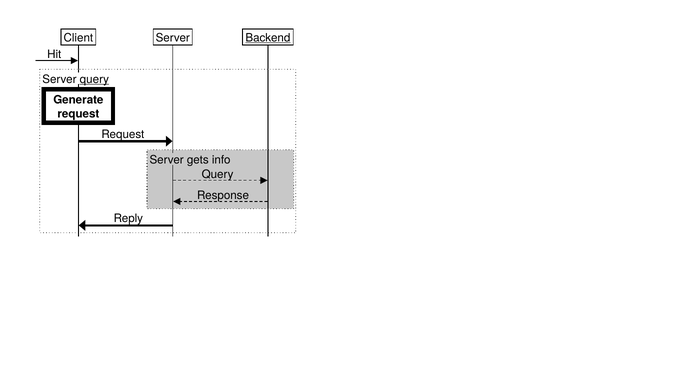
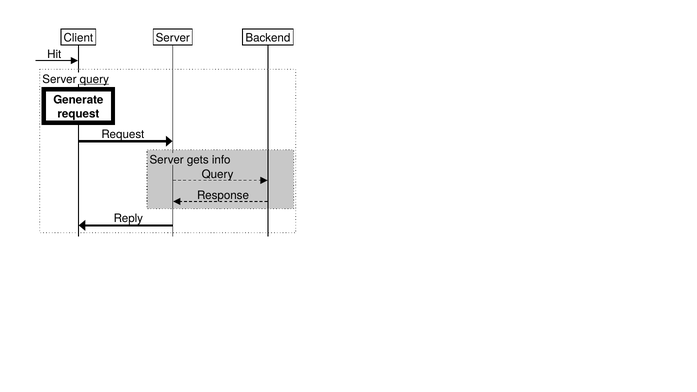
Backend underline: present -> none (268, 38)
